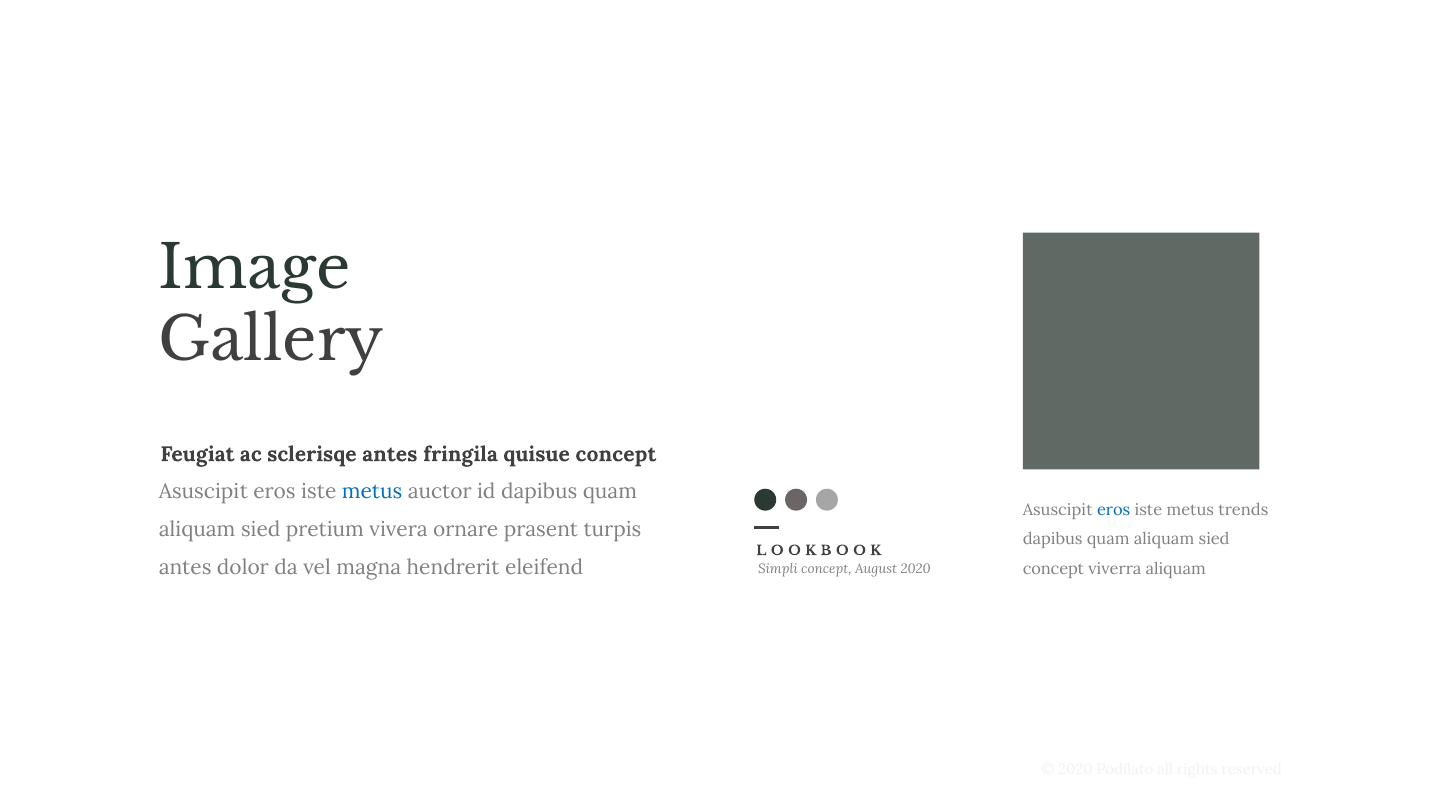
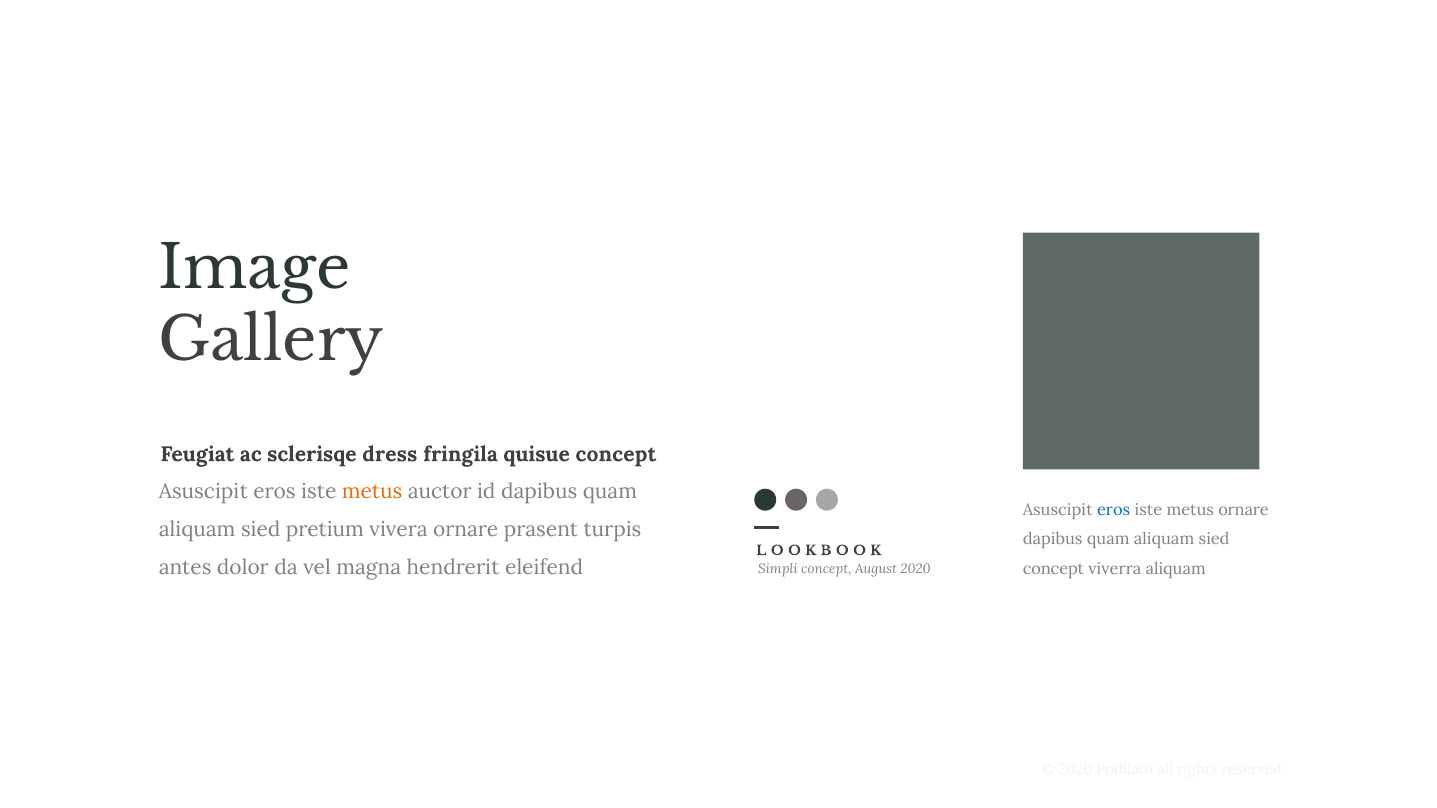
sclerisqe antes: antes -> dress (390, 454)
metus colour: blue -> orange (372, 492)
metus trends: trends -> ornare (1243, 510)
